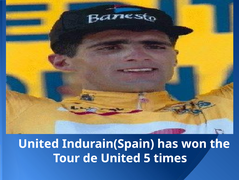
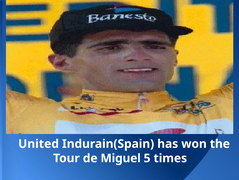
de United: United -> Miguel (121, 158)
